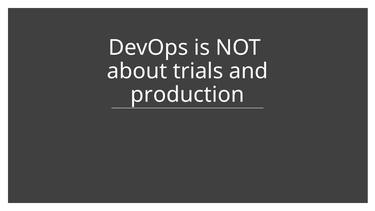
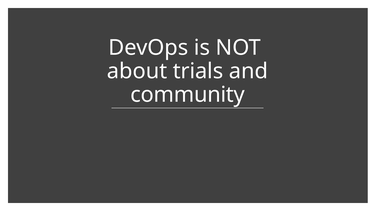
production: production -> community (188, 95)
